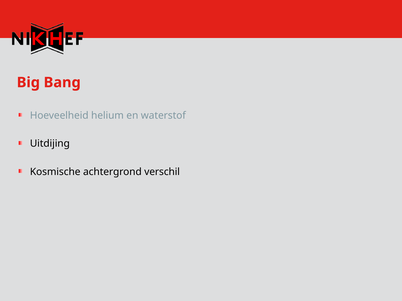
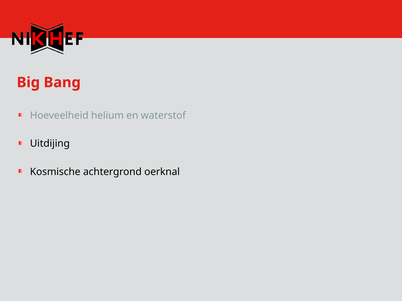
verschil: verschil -> oerknal (162, 172)
